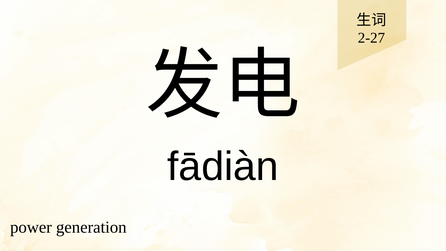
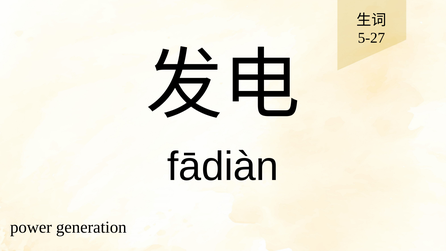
2-27: 2-27 -> 5-27 (371, 38)
